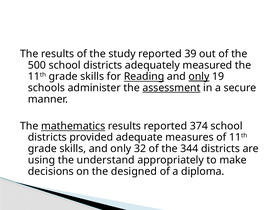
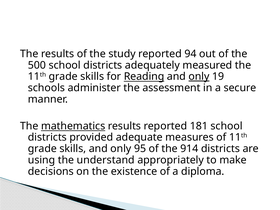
39: 39 -> 94 (190, 54)
assessment underline: present -> none (171, 88)
374: 374 -> 181 (199, 126)
32: 32 -> 95 (140, 149)
344: 344 -> 914 (189, 149)
designed: designed -> existence (134, 171)
